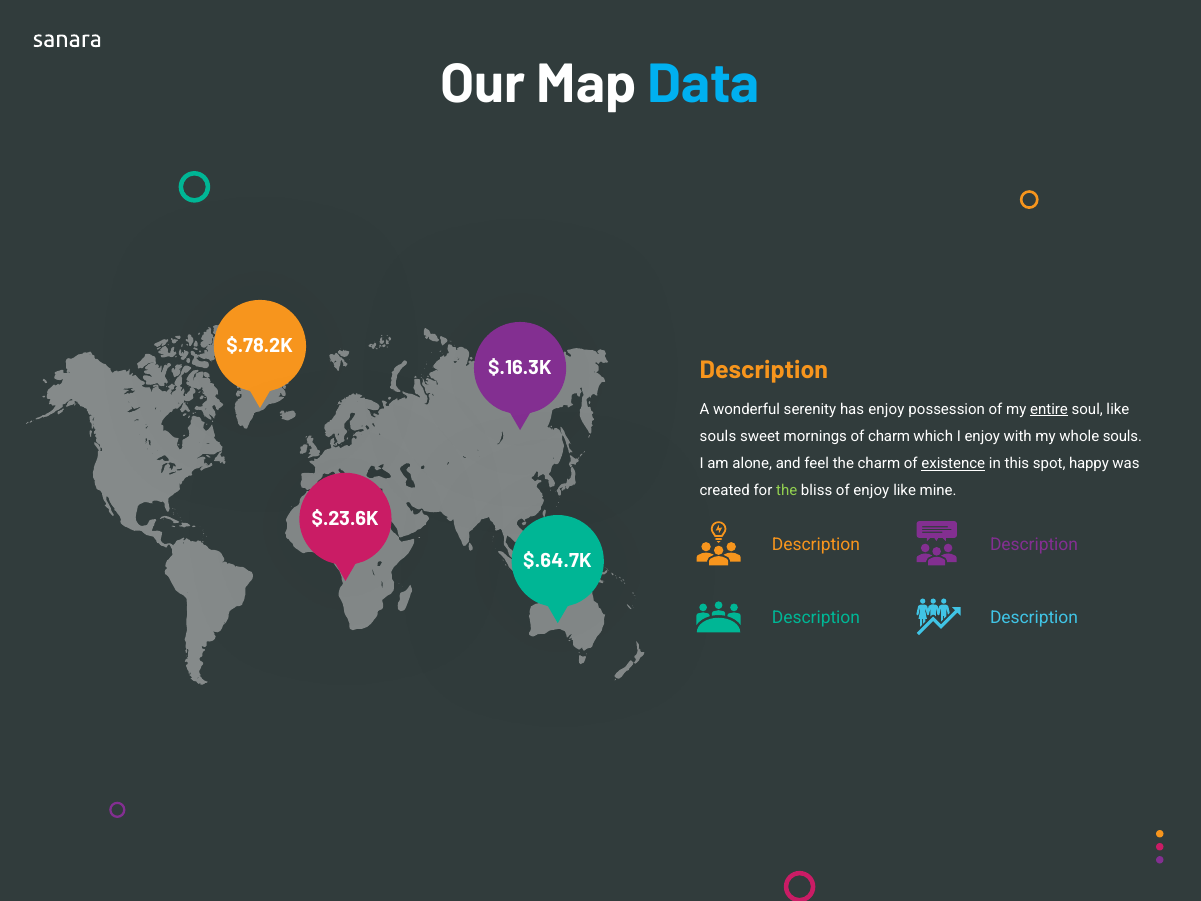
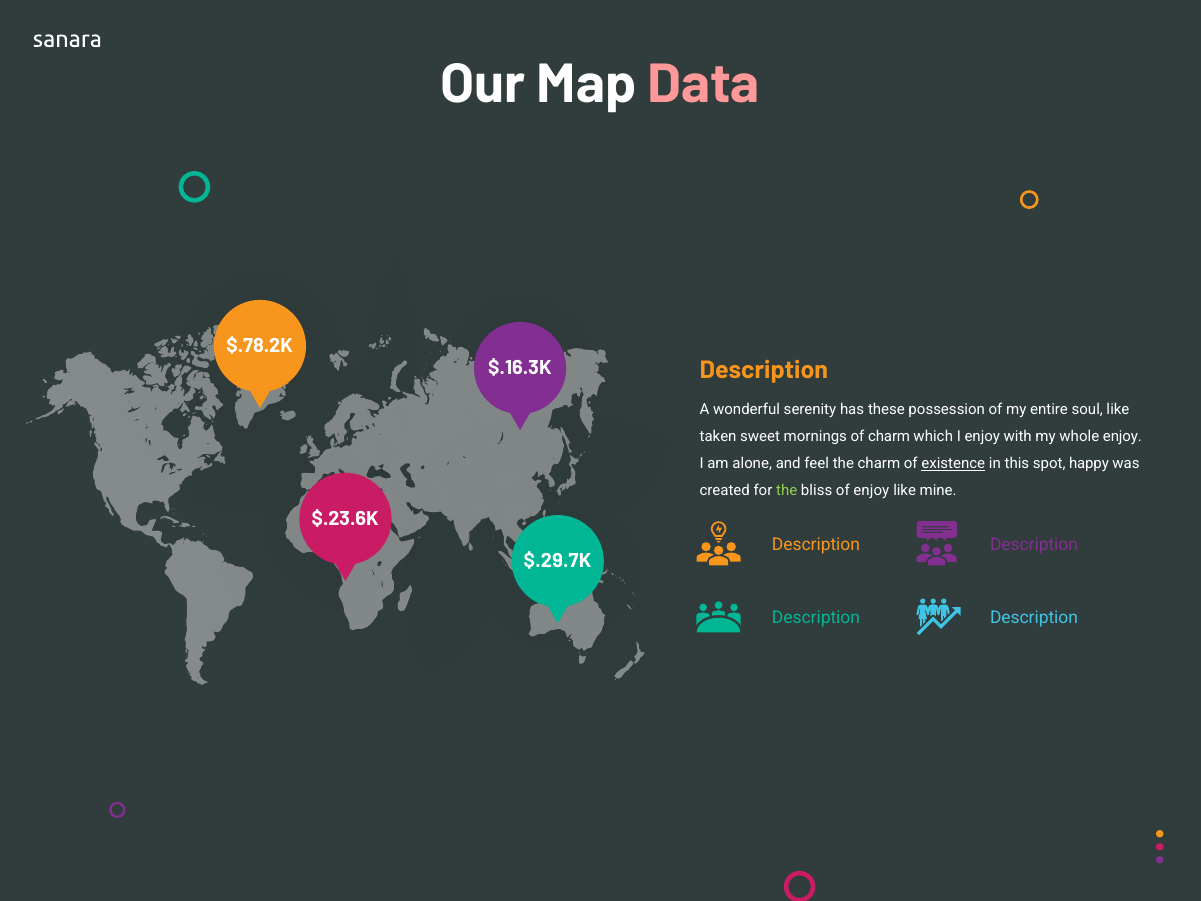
Data colour: light blue -> pink (704, 84)
has enjoy: enjoy -> these (886, 409)
entire underline: present -> none (1049, 409)
souls: souls -> taken (718, 436)
whole souls: souls -> enjoy (1122, 436)
$.64.7K: $.64.7K -> $.29.7K (557, 561)
